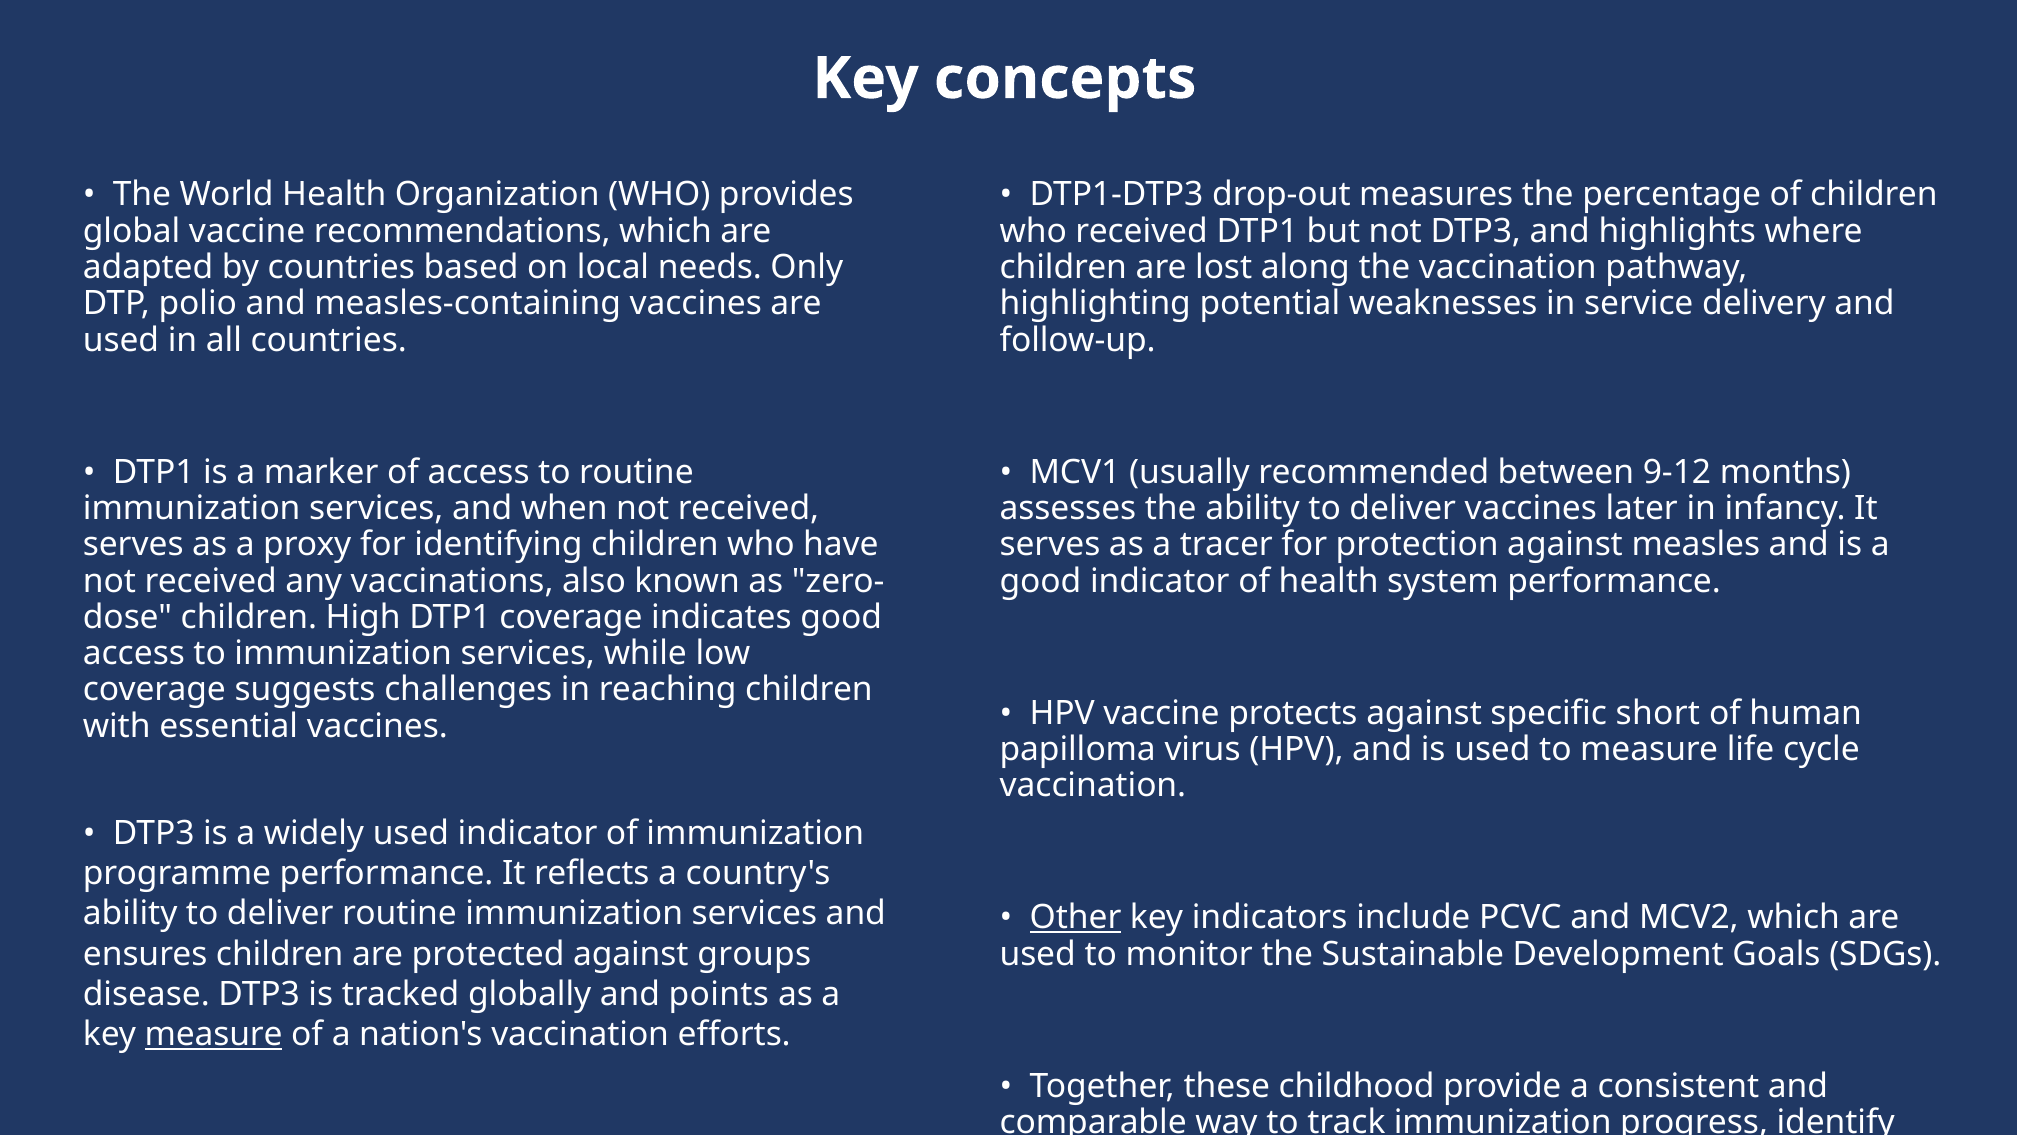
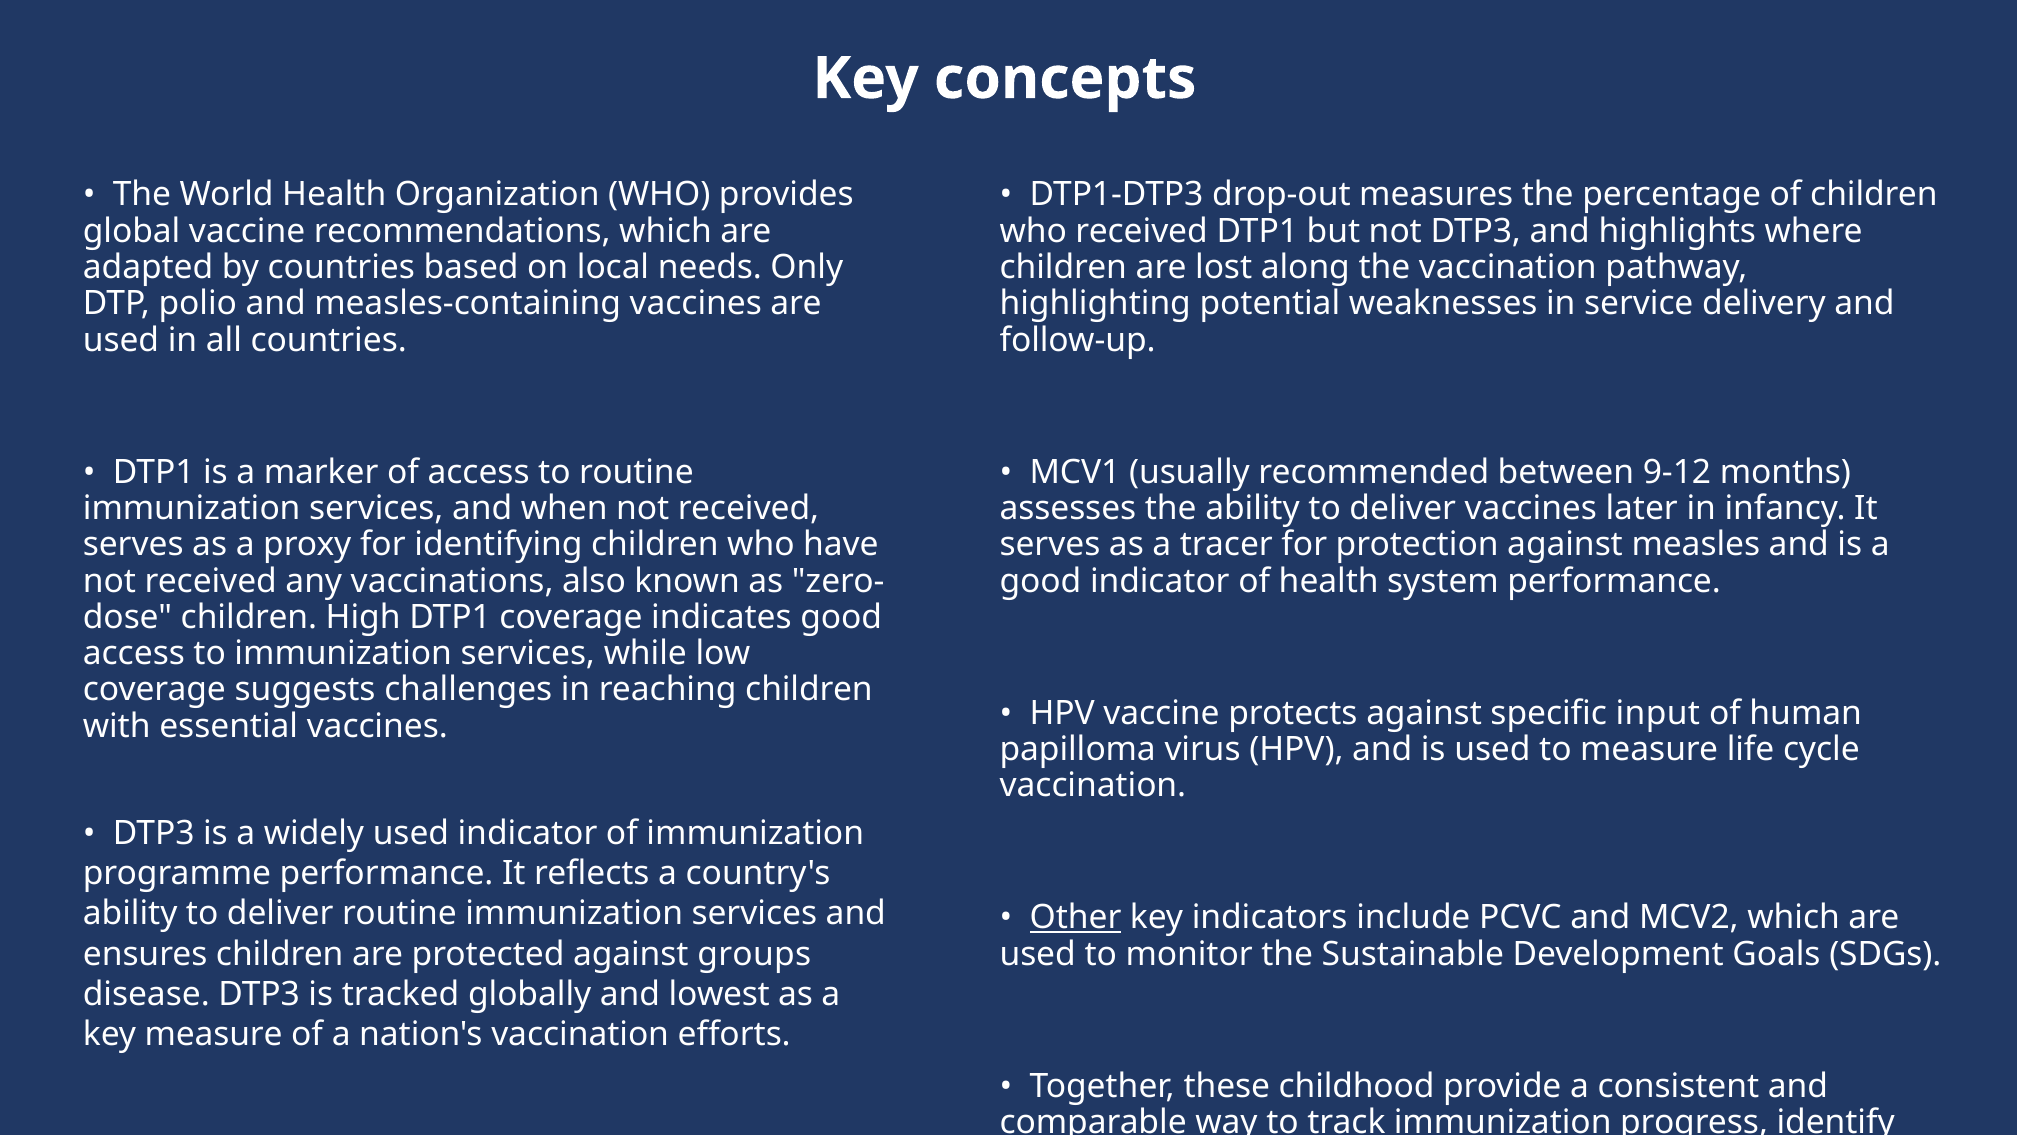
short: short -> input (1658, 713)
points: points -> lowest (719, 994)
measure underline: present -> none (214, 1034)
